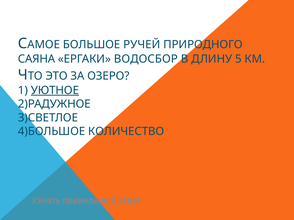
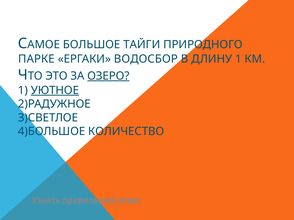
РУЧЕЙ: РУЧЕЙ -> ТАЙГИ (142, 45)
САЯНА: САЯНА -> ПАРКЕ (36, 59)
ДЛИНУ 5: 5 -> 1 (238, 59)
ОЗЕРО underline: none -> present (108, 76)
